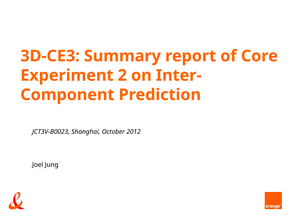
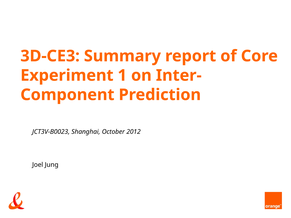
2: 2 -> 1 (122, 75)
